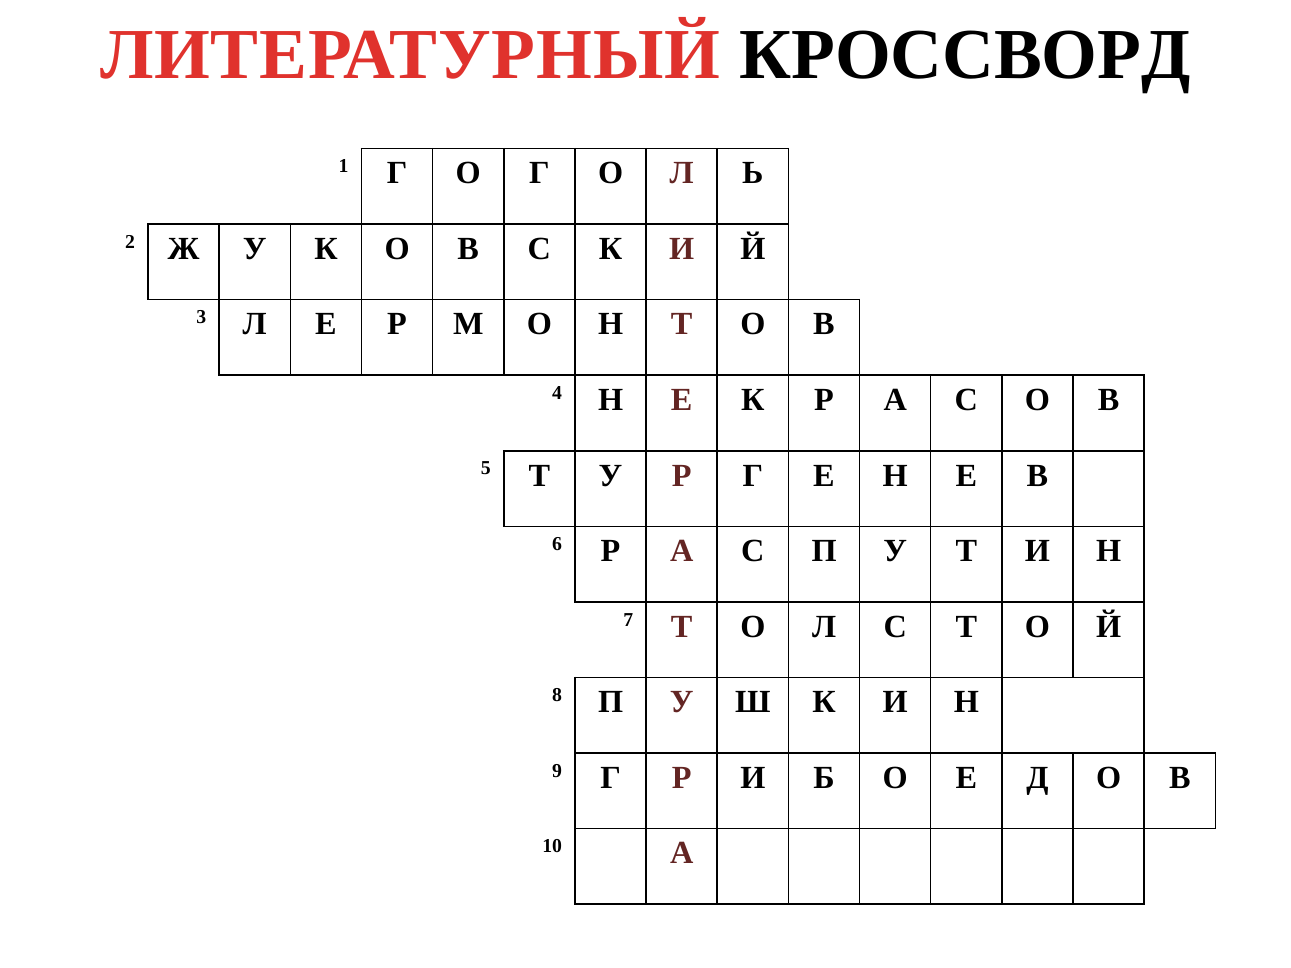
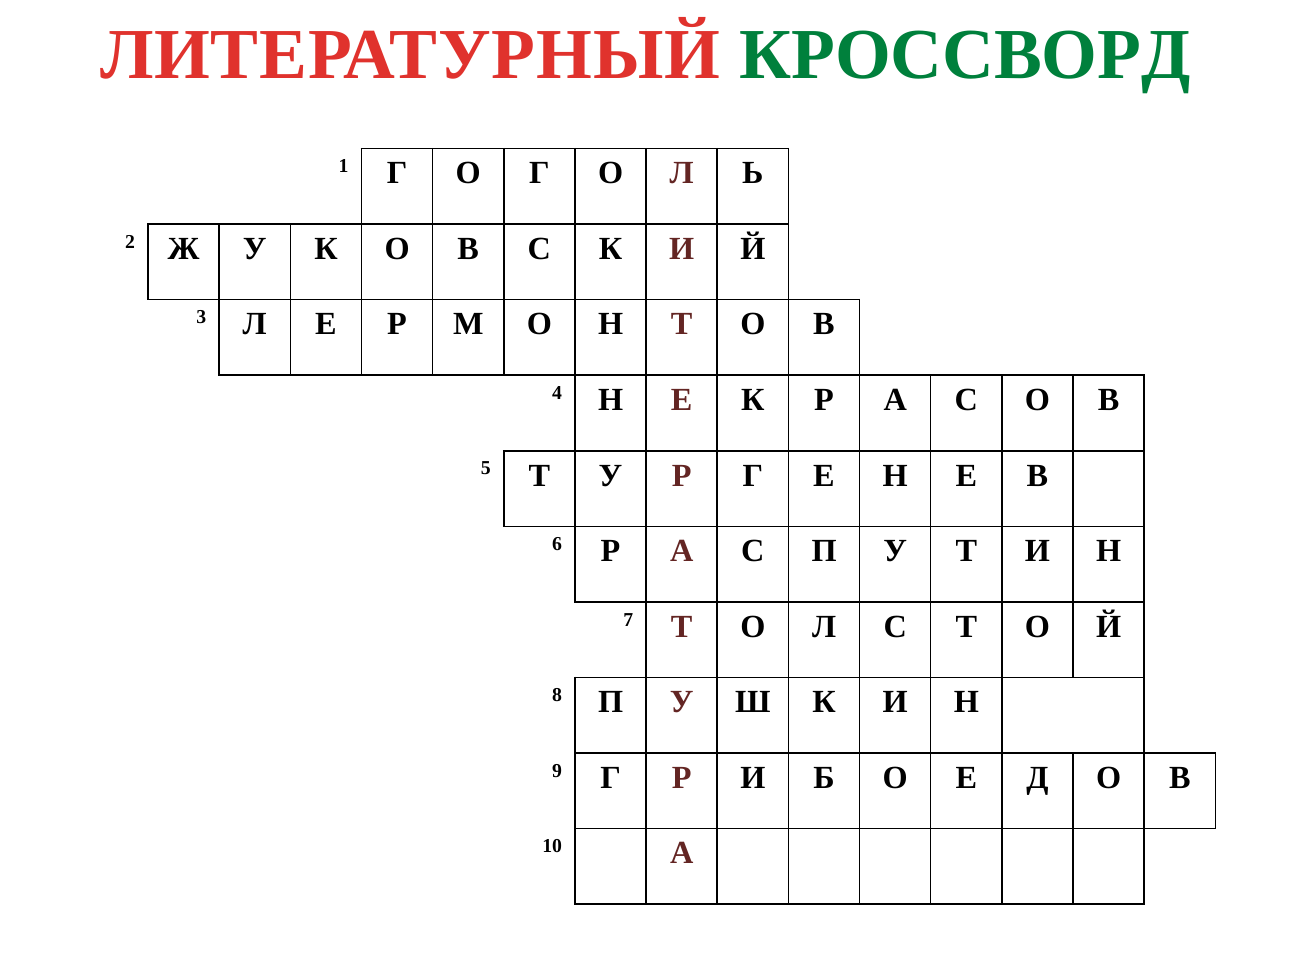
КРОССВОРД colour: black -> green (965, 54)
